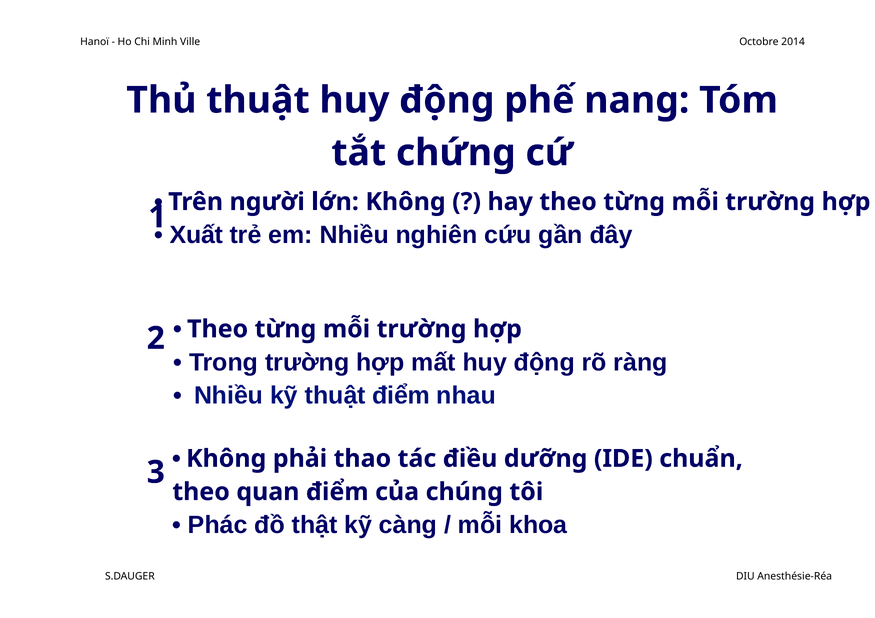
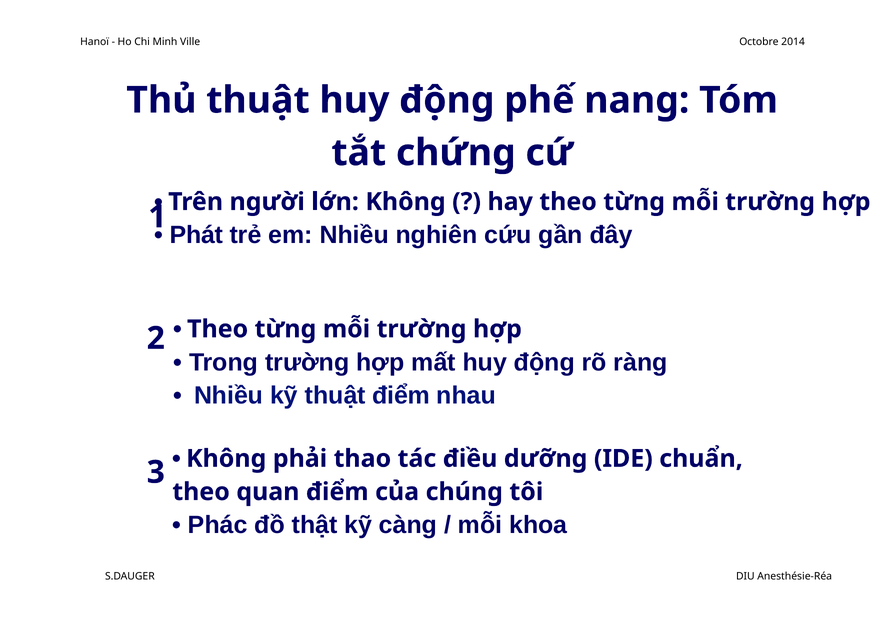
Xuất: Xuất -> Phát (196, 235)
